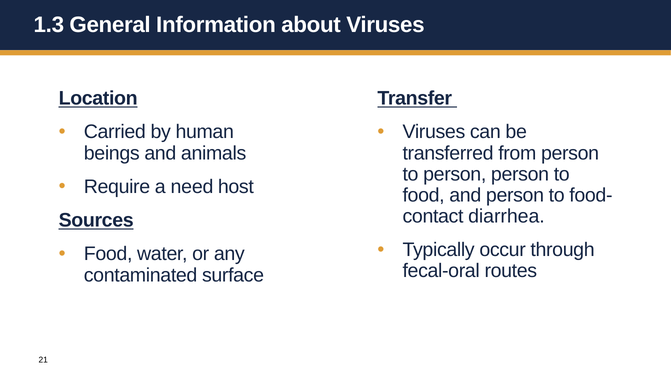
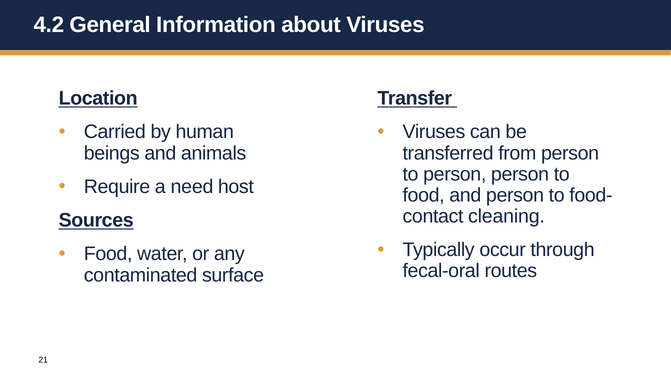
1.3: 1.3 -> 4.2 (49, 25)
diarrhea: diarrhea -> cleaning (506, 217)
